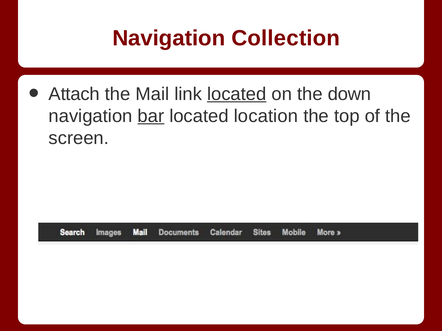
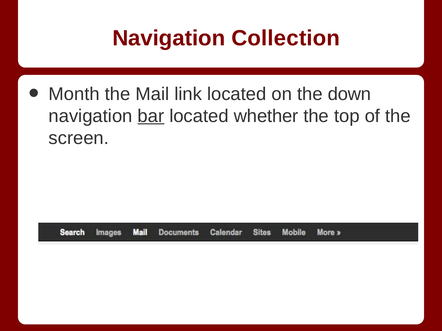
Attach: Attach -> Month (74, 94)
located underline: present -> none (237, 94)
location: location -> whether (266, 116)
